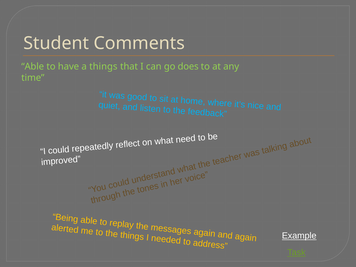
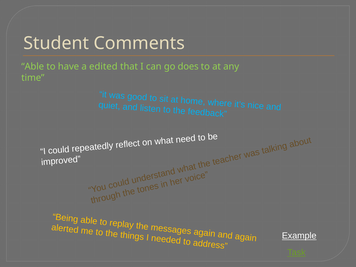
a things: things -> edited (103, 66)
